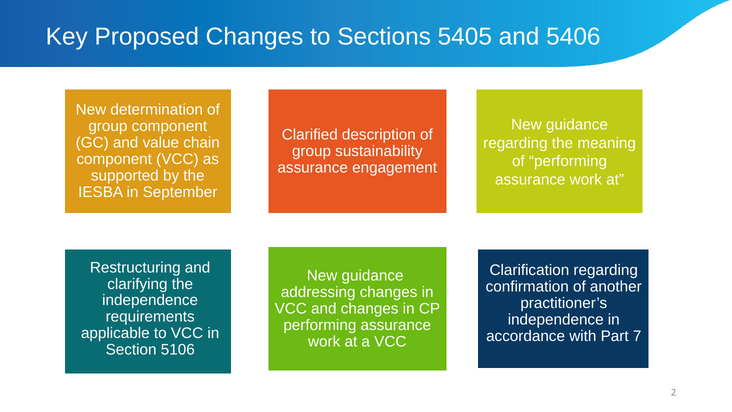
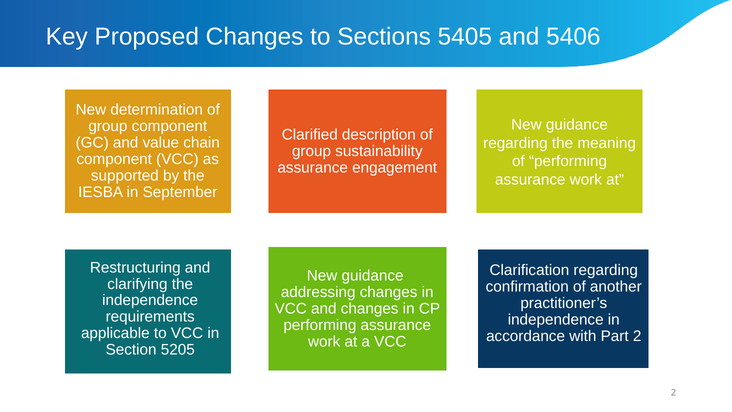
Part 7: 7 -> 2 (637, 336)
5106: 5106 -> 5205 (178, 350)
